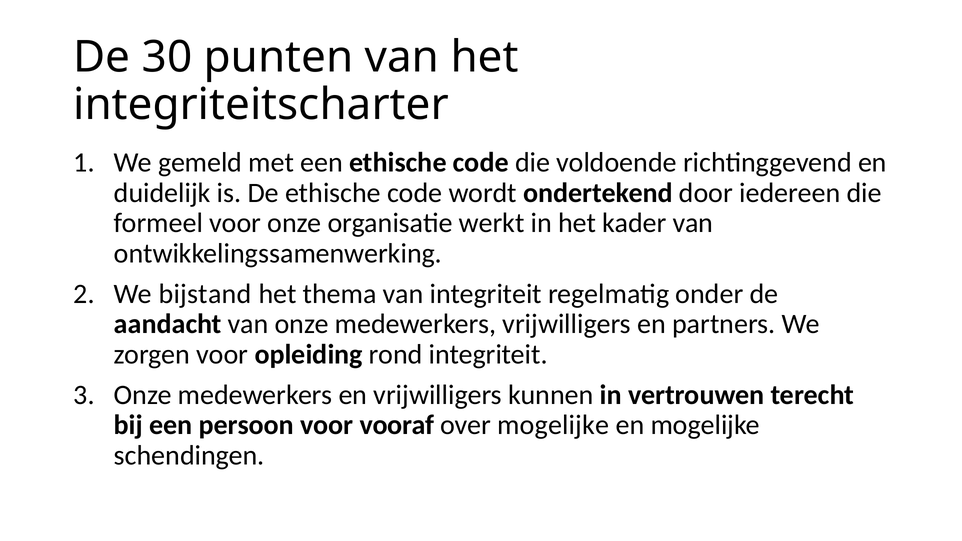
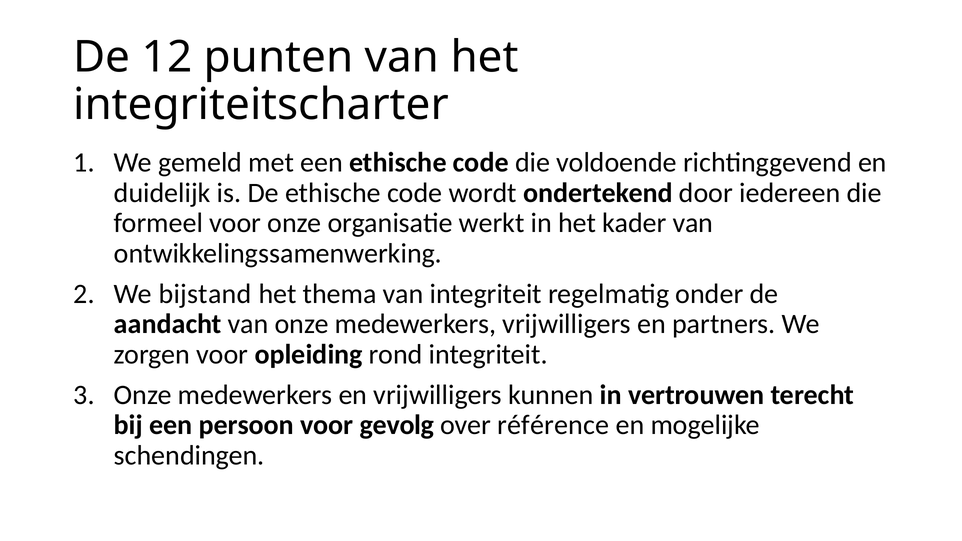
30: 30 -> 12 (167, 57)
vooraf: vooraf -> gevolg (397, 425)
over mogelijke: mogelijke -> référence (553, 425)
